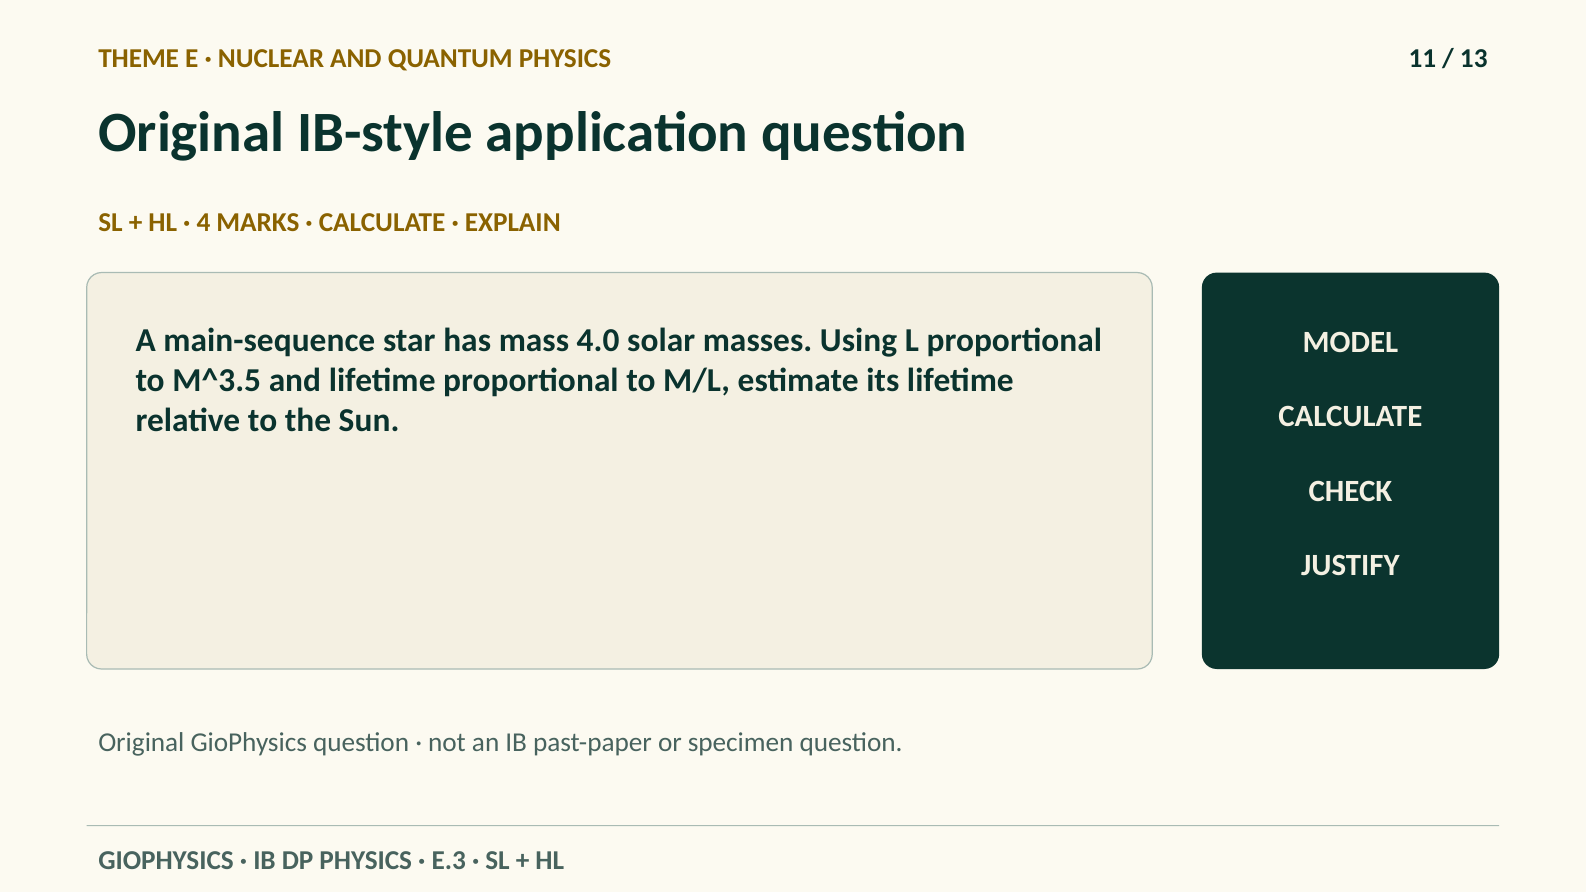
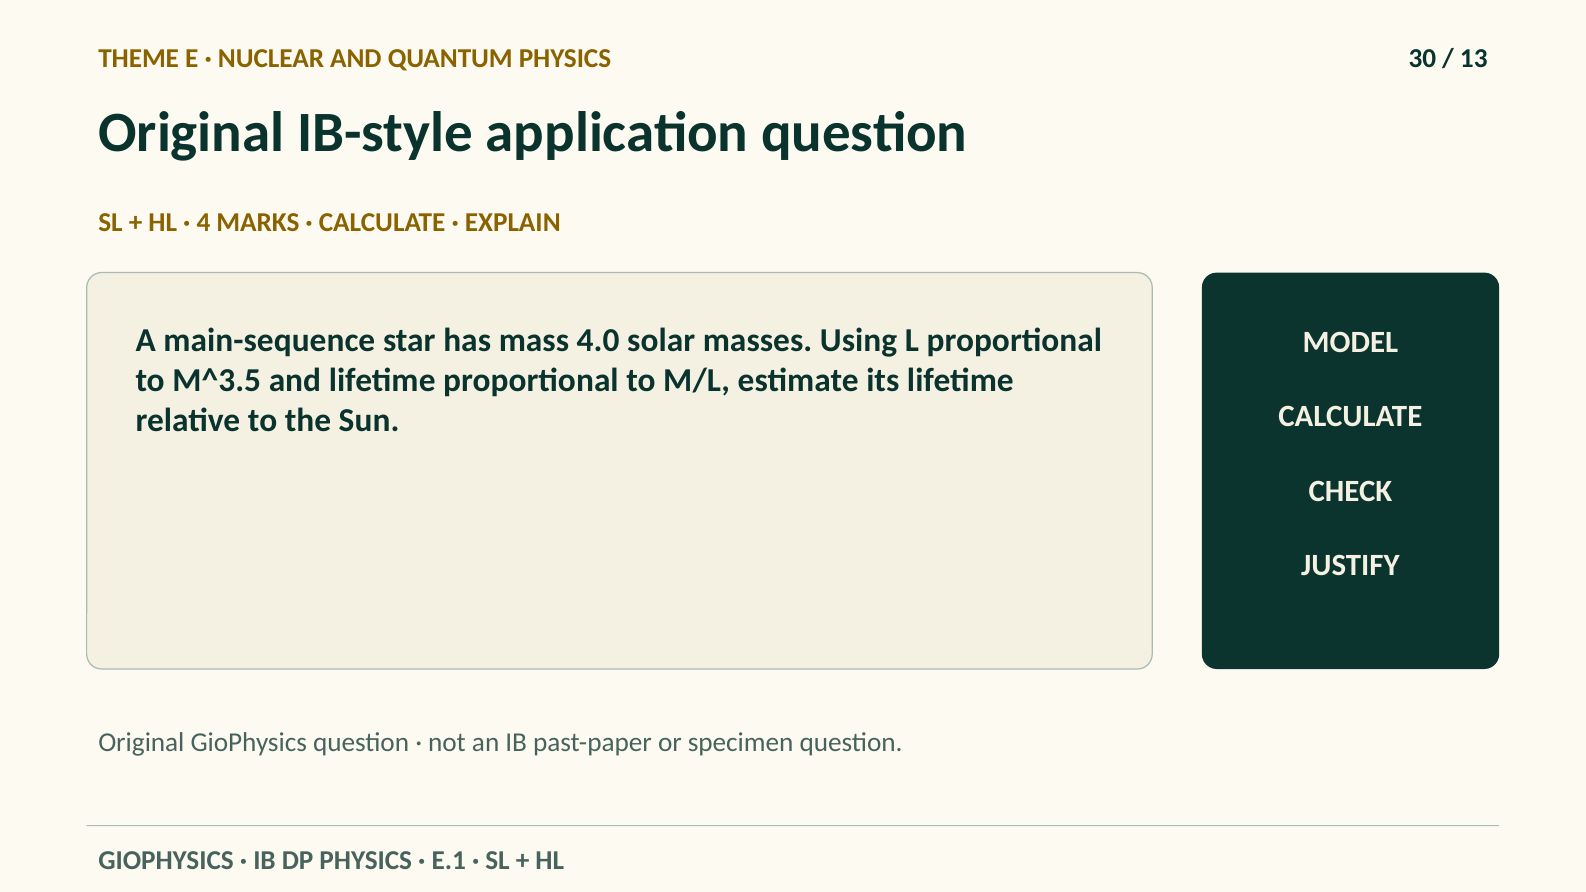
11: 11 -> 30 (1422, 59)
E.3: E.3 -> E.1 (449, 860)
